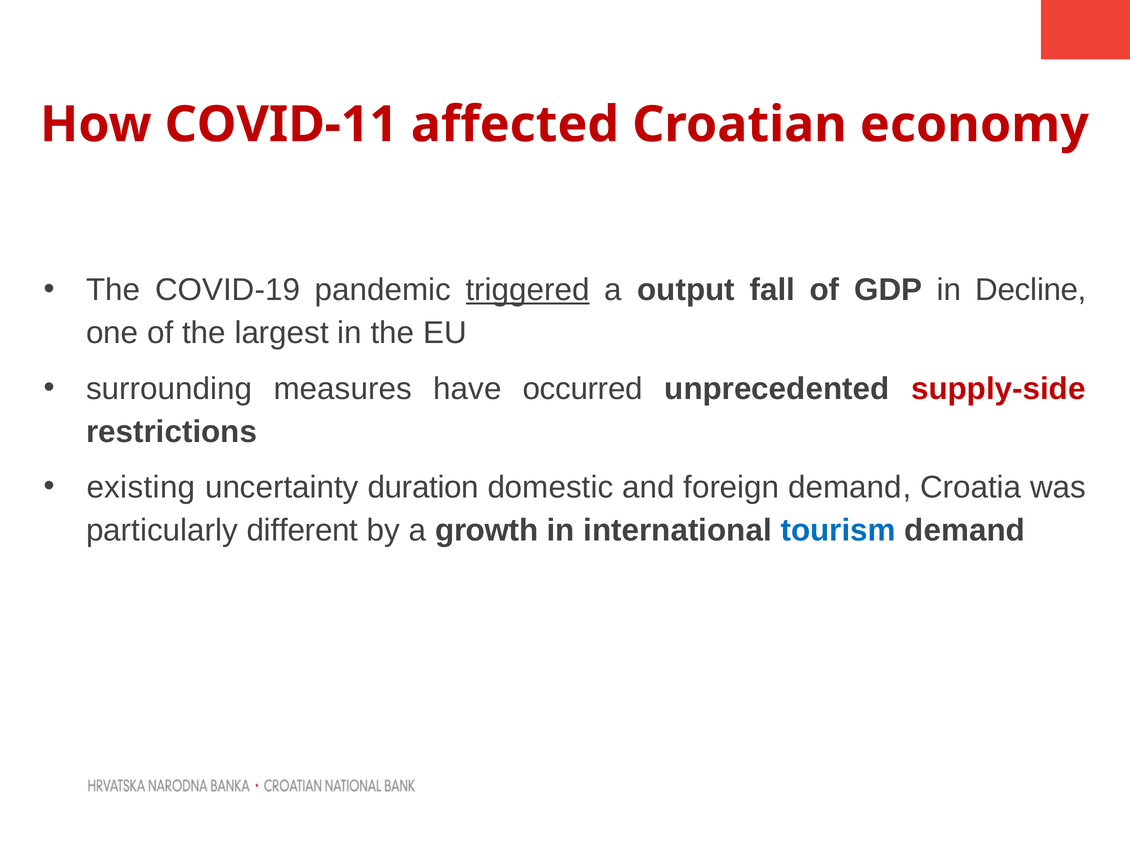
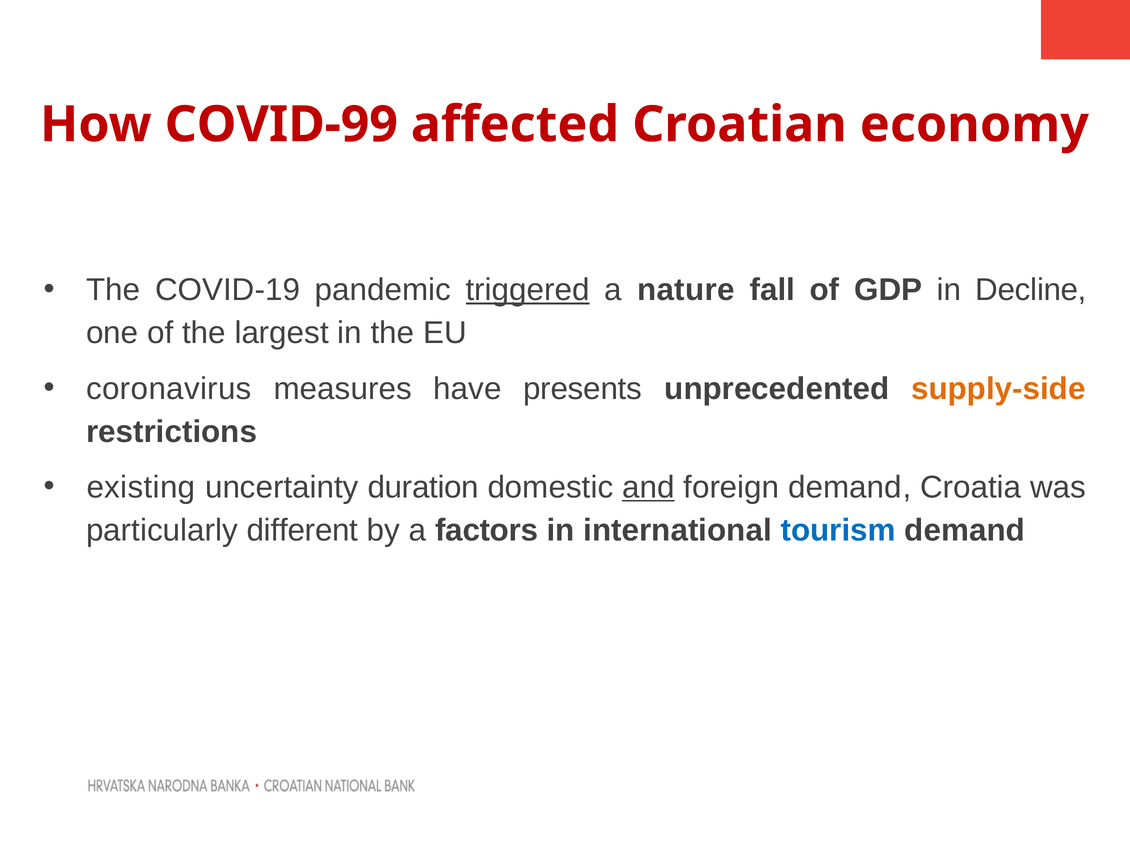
COVID-11: COVID-11 -> COVID-99 (281, 125)
output: output -> nature (686, 290)
surrounding: surrounding -> coronavirus (169, 388)
occurred: occurred -> presents (583, 388)
supply-side colour: red -> orange (998, 388)
and underline: none -> present (648, 487)
growth: growth -> factors (487, 530)
